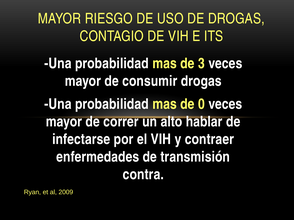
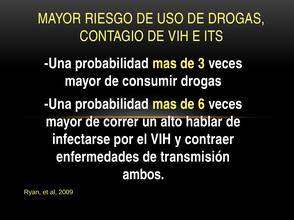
0: 0 -> 6 (201, 104)
contra: contra -> ambos (143, 175)
